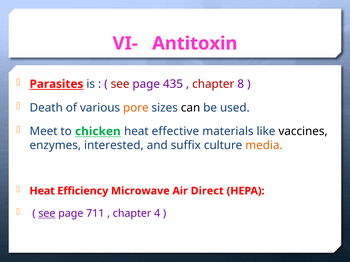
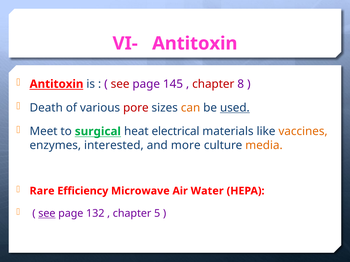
Parasites: Parasites -> Antitoxin (57, 84)
435: 435 -> 145 (173, 84)
pore colour: orange -> red (136, 108)
can colour: black -> orange (191, 108)
used underline: none -> present (235, 108)
chicken: chicken -> surgical (98, 132)
effective: effective -> electrical (176, 132)
vaccines colour: black -> orange (303, 132)
suffix: suffix -> more (186, 146)
Heat: Heat -> Rare (42, 191)
Direct: Direct -> Water (207, 191)
711: 711 -> 132 (95, 214)
4: 4 -> 5 (157, 214)
